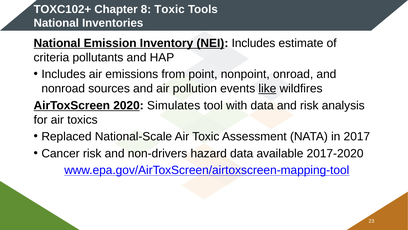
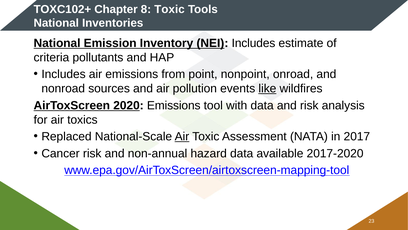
2020 Simulates: Simulates -> Emissions (174, 105)
Air underline: none -> present (182, 136)
non-drivers: non-drivers -> non-annual (158, 153)
